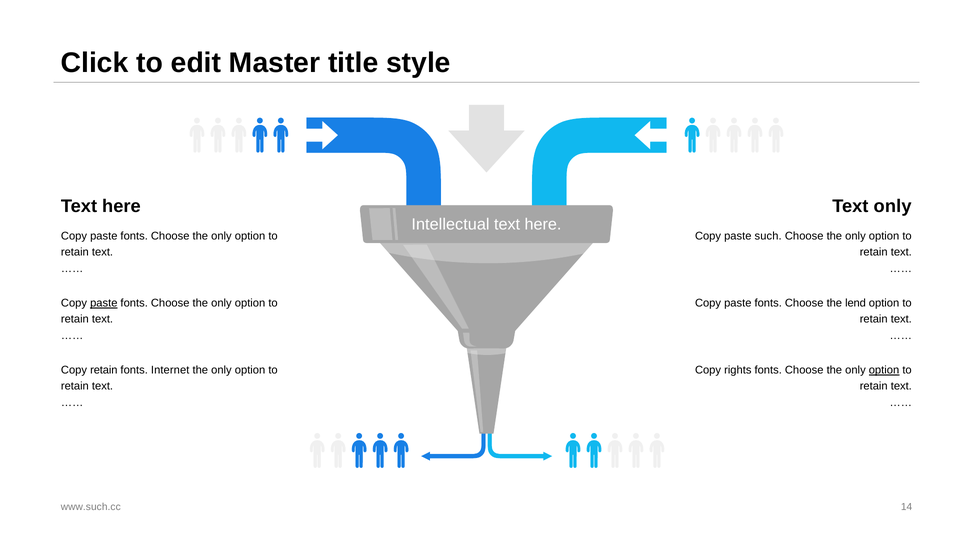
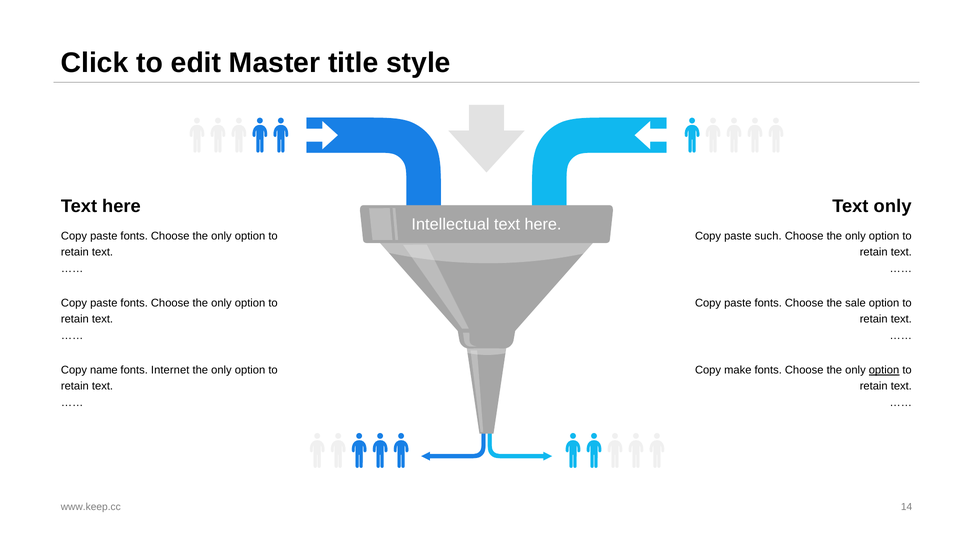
paste underline: present -> none (104, 303)
lend: lend -> sale (855, 303)
Copy retain: retain -> name (104, 370)
rights: rights -> make (738, 370)
www.such.cc: www.such.cc -> www.keep.cc (91, 507)
